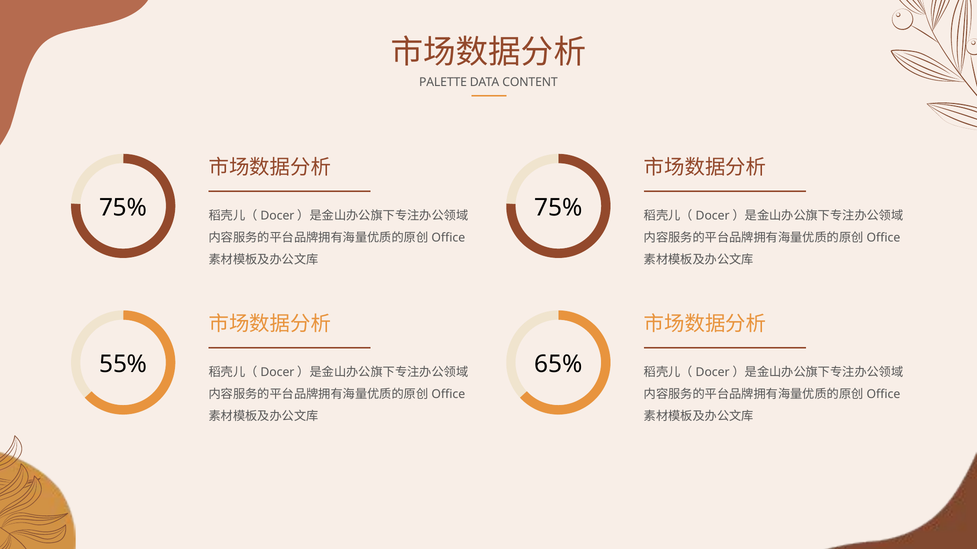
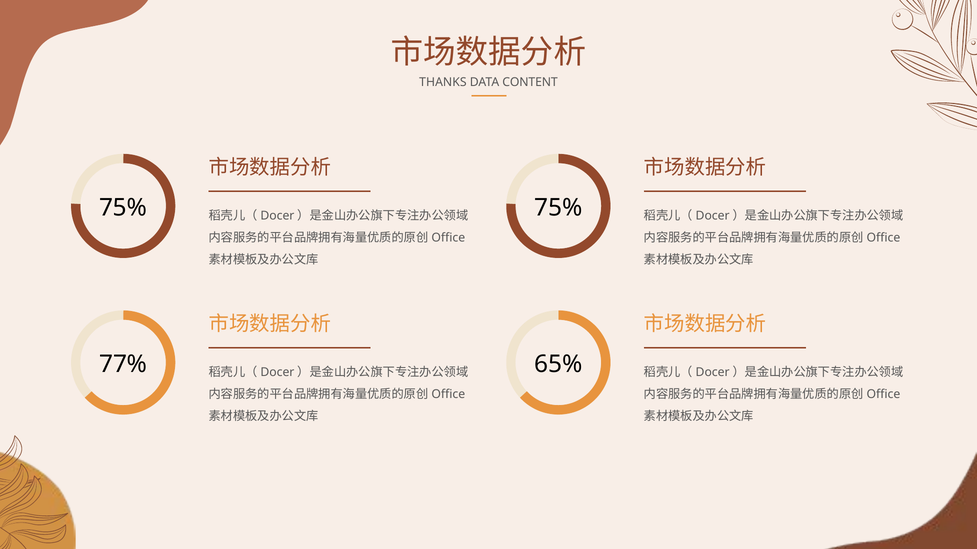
PALETTE: PALETTE -> THANKS (443, 82)
55%: 55% -> 77% (123, 364)
